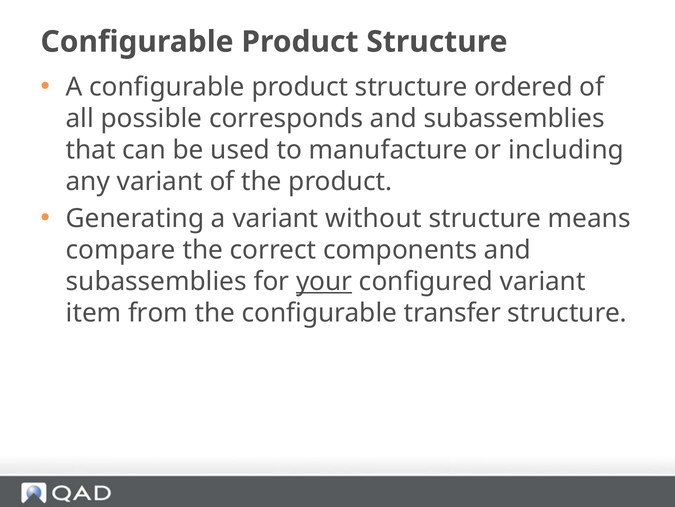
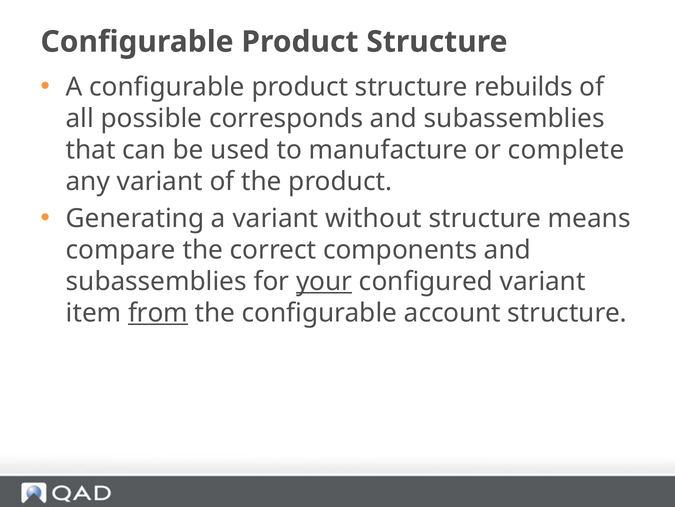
ordered: ordered -> rebuilds (523, 87)
including: including -> complete (566, 150)
from underline: none -> present (158, 313)
transfer: transfer -> account (452, 313)
